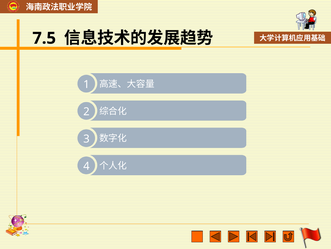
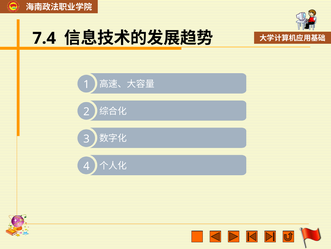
7.5: 7.5 -> 7.4 (44, 38)
